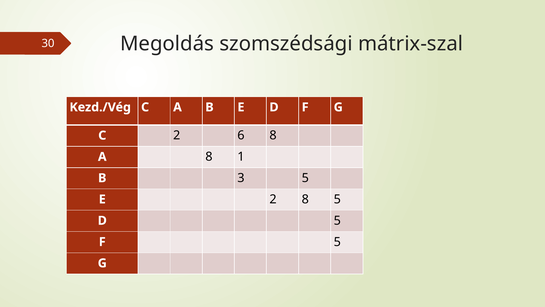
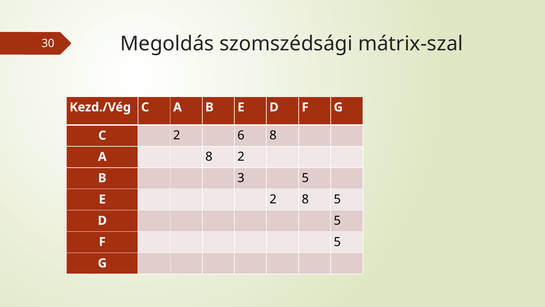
8 1: 1 -> 2 (241, 157)
